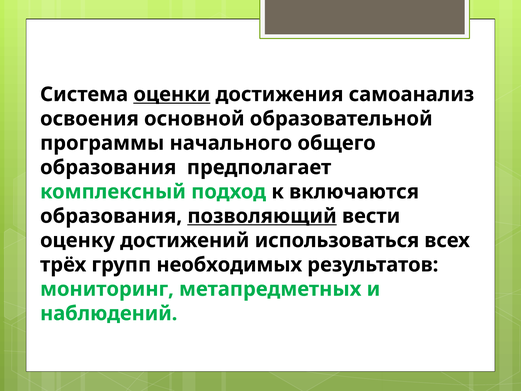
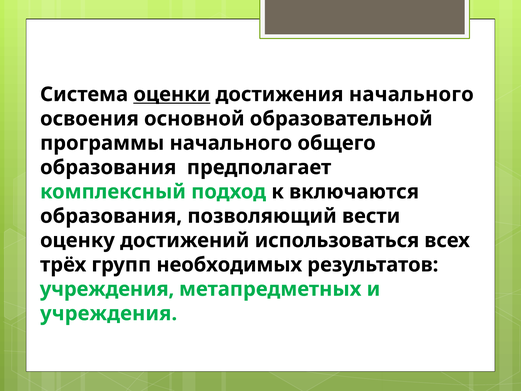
достижения самоанализ: самоанализ -> начального (411, 94)
позволяющий underline: present -> none (262, 216)
мониторинг: мониторинг -> учреждения (107, 289)
наблюдений: наблюдений -> учреждения (109, 313)
